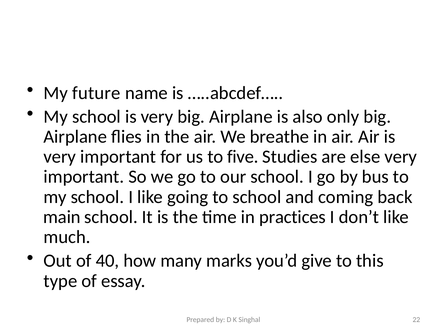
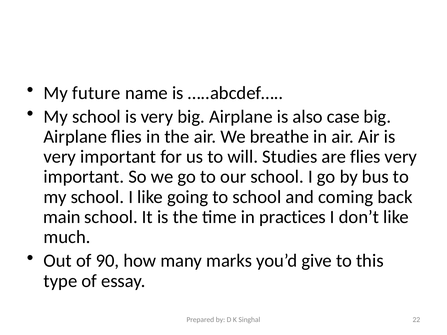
only: only -> case (343, 117)
five: five -> will (243, 157)
are else: else -> flies (365, 157)
40: 40 -> 90 (107, 261)
